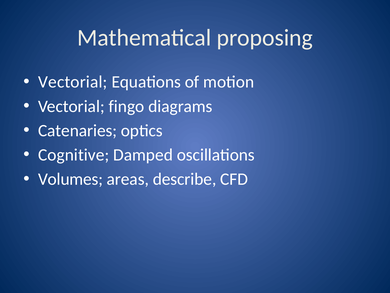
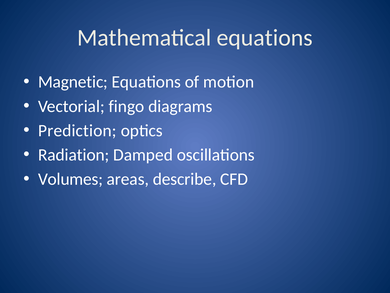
Mathematical proposing: proposing -> equations (265, 38)
Vectorial: Vectorial -> Magnetic (73, 82)
Catenaries: Catenaries -> Prediction (77, 130)
Cognitive: Cognitive -> Radiation (74, 155)
